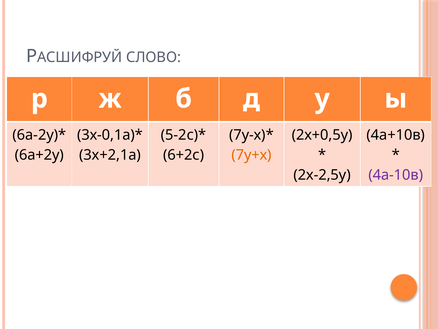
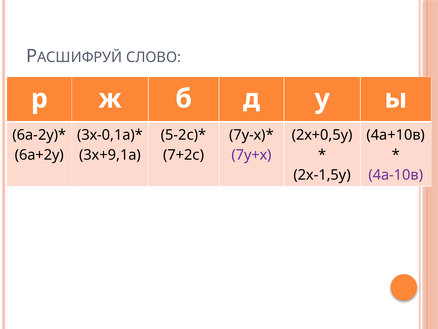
3х+2,1а: 3х+2,1а -> 3х+9,1а (110, 155)
6+2с: 6+2с -> 7+2с (184, 155)
7у+х colour: orange -> purple (252, 155)
2х-2,5у: 2х-2,5у -> 2х-1,5у (322, 175)
